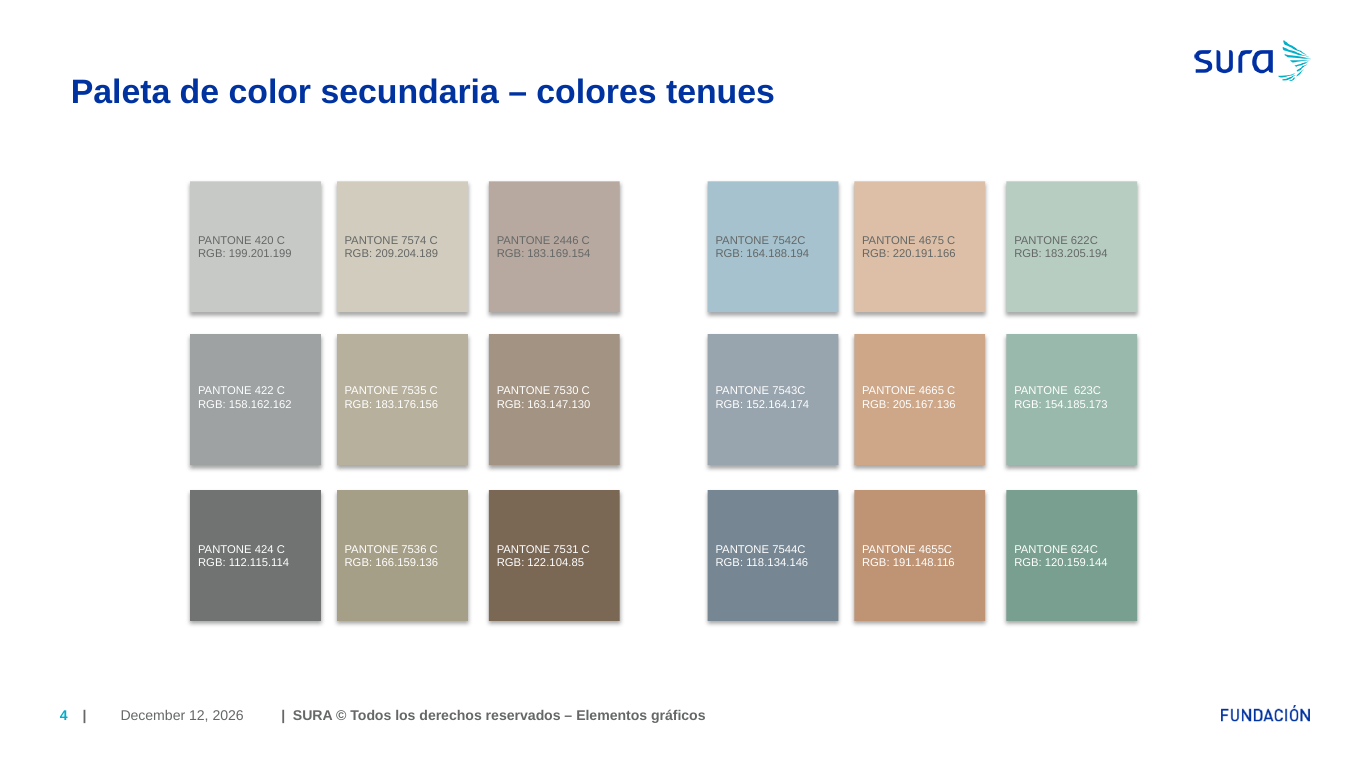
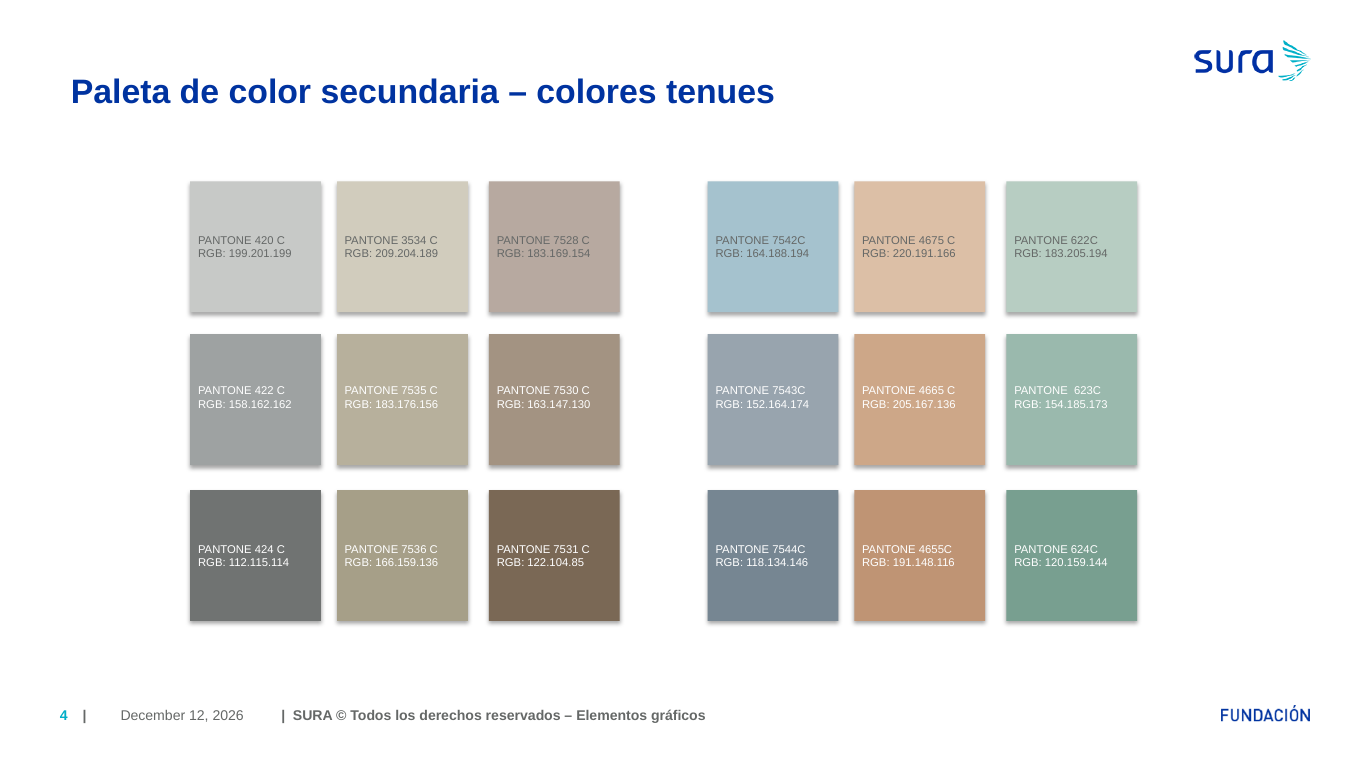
7574: 7574 -> 3534 (414, 240)
2446: 2446 -> 7528 (566, 240)
